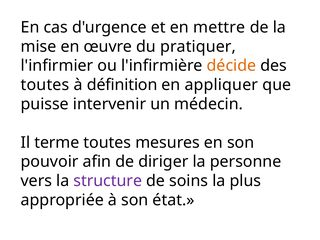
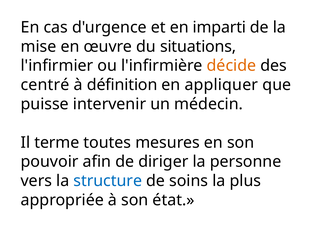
mettre: mettre -> imparti (219, 27)
pratiquer: pratiquer -> situations (198, 46)
toutes: toutes -> centré (45, 85)
structure colour: purple -> blue (108, 181)
